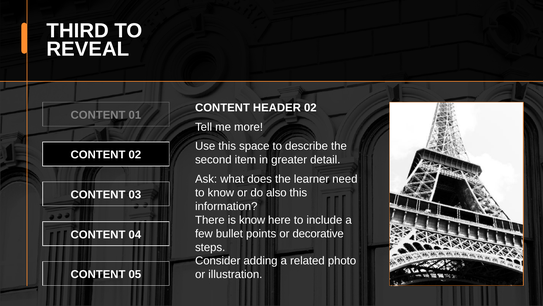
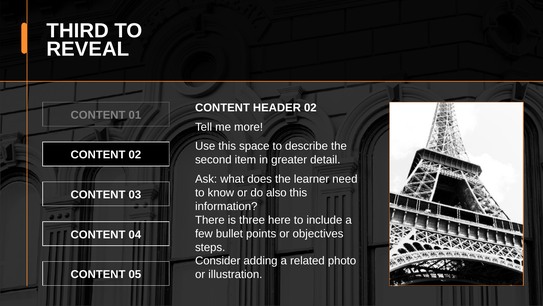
is know: know -> three (252, 220)
decorative: decorative -> objectives (318, 233)
